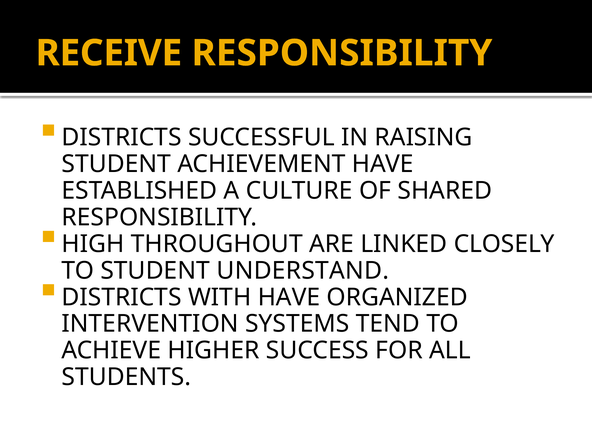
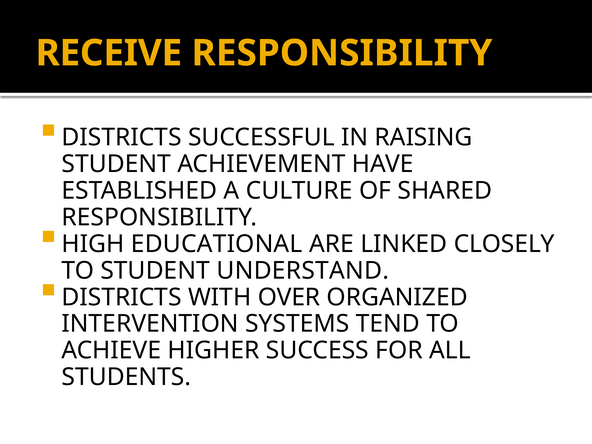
THROUGHOUT: THROUGHOUT -> EDUCATIONAL (217, 244)
WITH HAVE: HAVE -> OVER (289, 297)
